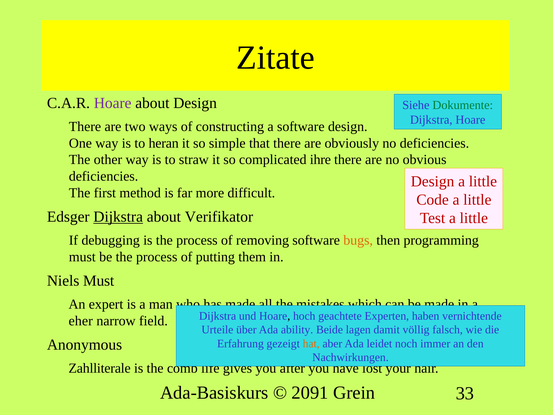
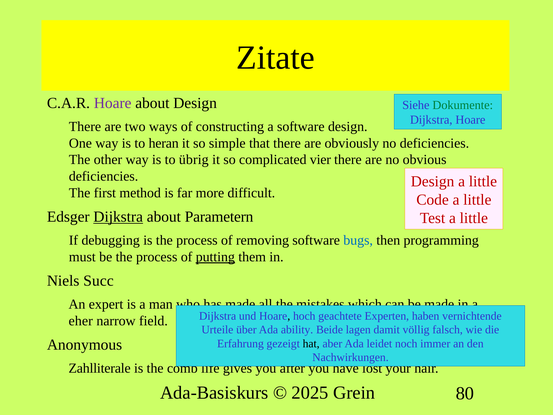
straw: straw -> übrig (194, 160)
ihre: ihre -> vier (320, 160)
Verifikator: Verifikator -> Parametern (219, 217)
bugs colour: orange -> blue (358, 240)
putting underline: none -> present (215, 257)
Niels Must: Must -> Succ (98, 280)
hat colour: orange -> black (311, 343)
2091: 2091 -> 2025 (310, 392)
33: 33 -> 80 (465, 393)
